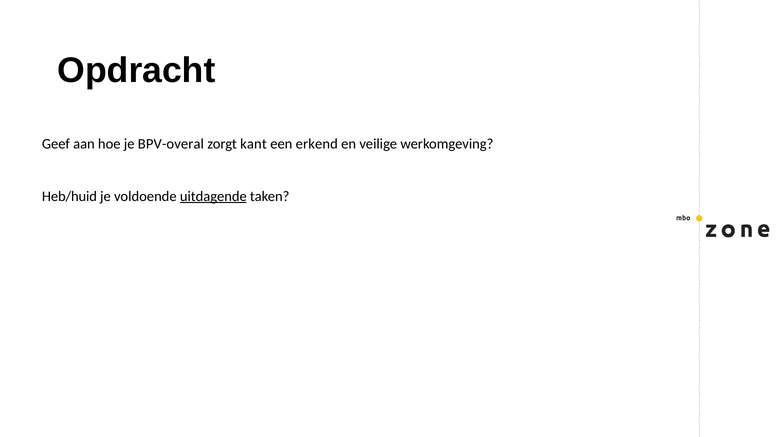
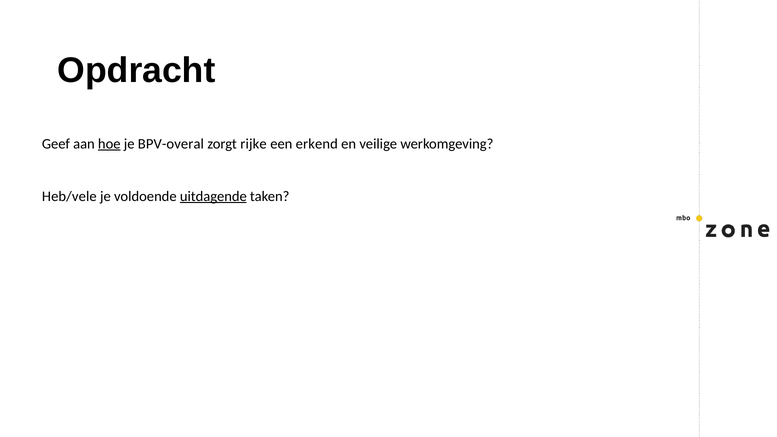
hoe underline: none -> present (109, 144)
kant: kant -> rijke (253, 144)
Heb/huid: Heb/huid -> Heb/vele (69, 196)
